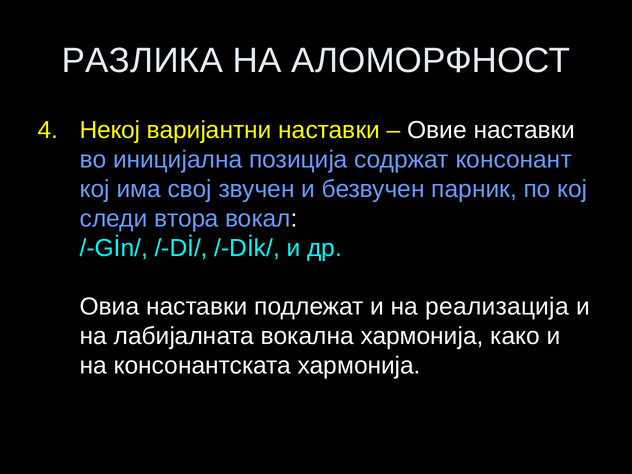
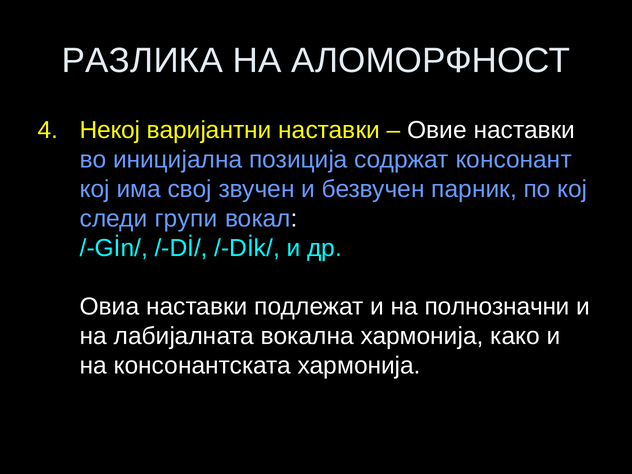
втора: втора -> групи (186, 219)
реализација: реализација -> полнозначни (497, 307)
